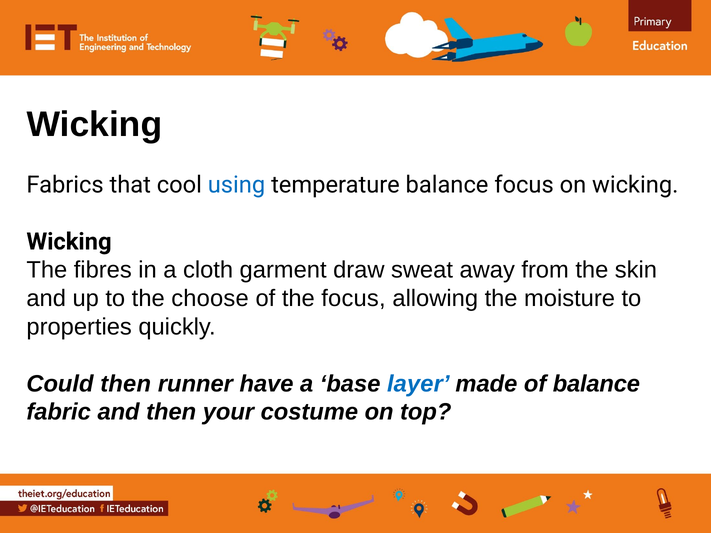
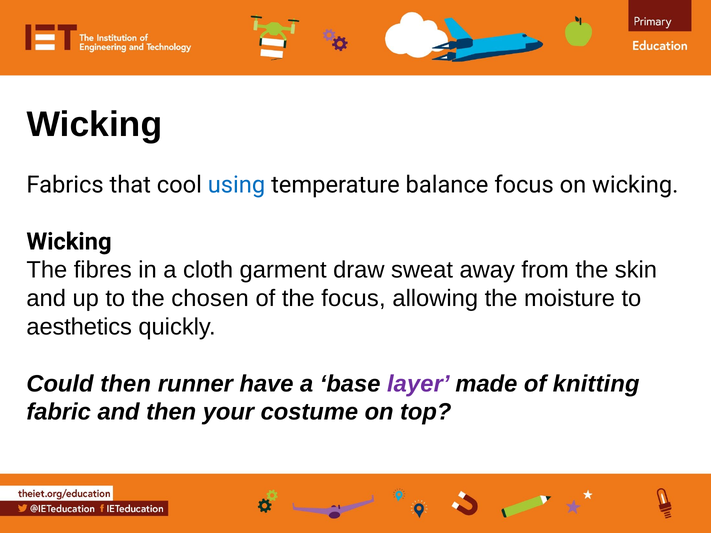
choose: choose -> chosen (210, 299)
properties: properties -> aesthetics (79, 327)
layer colour: blue -> purple (418, 384)
of balance: balance -> knitting (596, 384)
